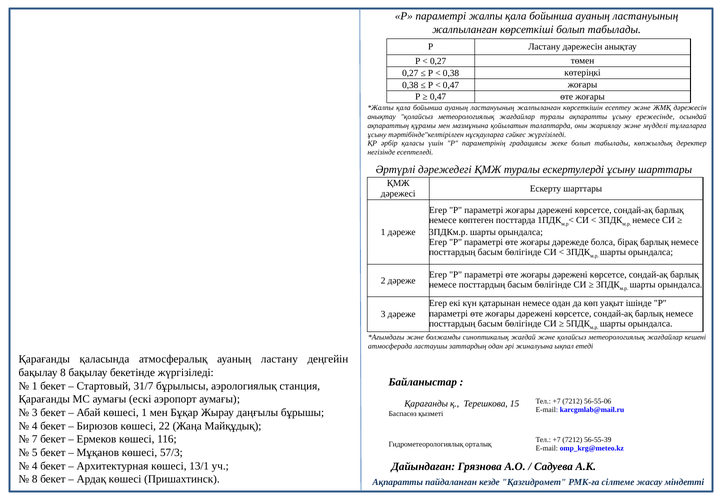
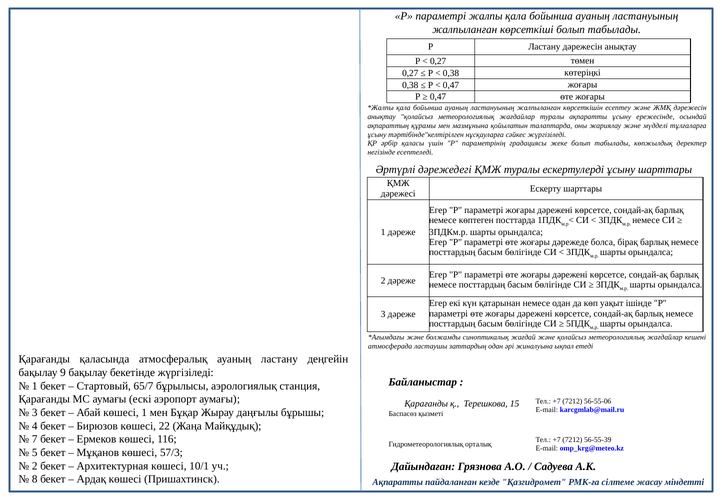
бақылау 8: 8 -> 9 (63, 373)
31/7: 31/7 -> 65/7 (143, 386)
4: 4 -> 2 (35, 466)
13/1: 13/1 -> 10/1 (199, 466)
